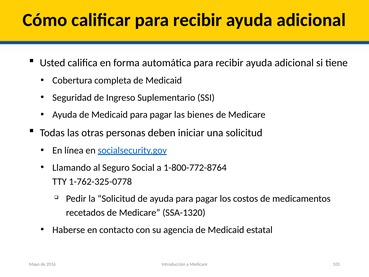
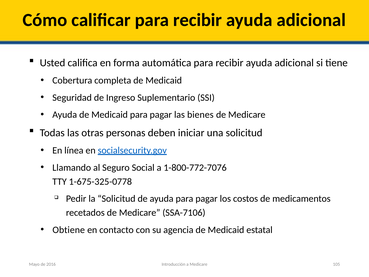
1-800-772-8764: 1-800-772-8764 -> 1-800-772-7076 (195, 167)
1-762-325-0778: 1-762-325-0778 -> 1-675-325-0778 (100, 181)
SSA-1320: SSA-1320 -> SSA-7106 (184, 213)
Haberse: Haberse -> Obtiene (69, 230)
